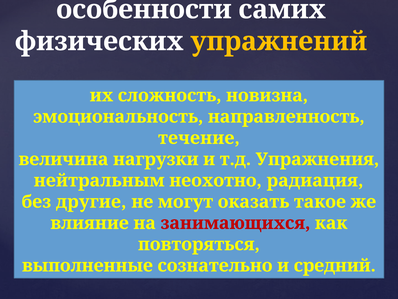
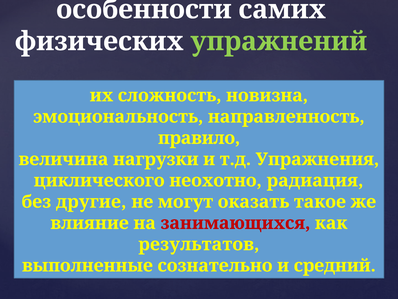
упражнений colour: yellow -> light green (279, 41)
течение: течение -> правило (199, 138)
нейтральным: нейтральным -> циклического (99, 180)
повторяться: повторяться -> результатов (199, 244)
